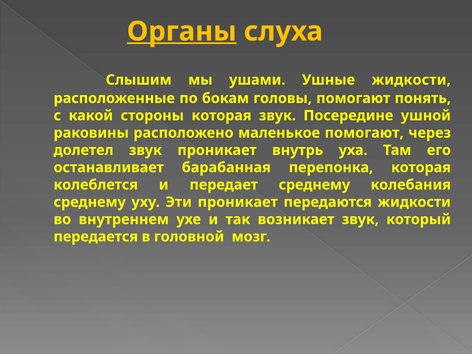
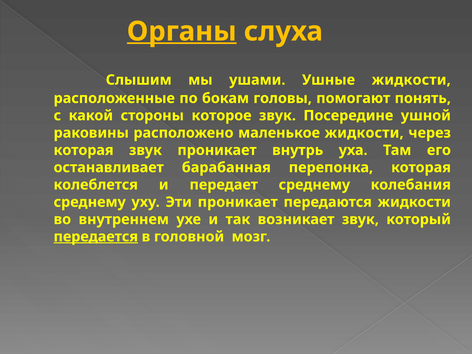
стороны которая: которая -> которое (222, 116)
маленькое помогают: помогают -> жидкости (364, 133)
долетел: долетел -> которая (84, 150)
передается underline: none -> present (96, 237)
